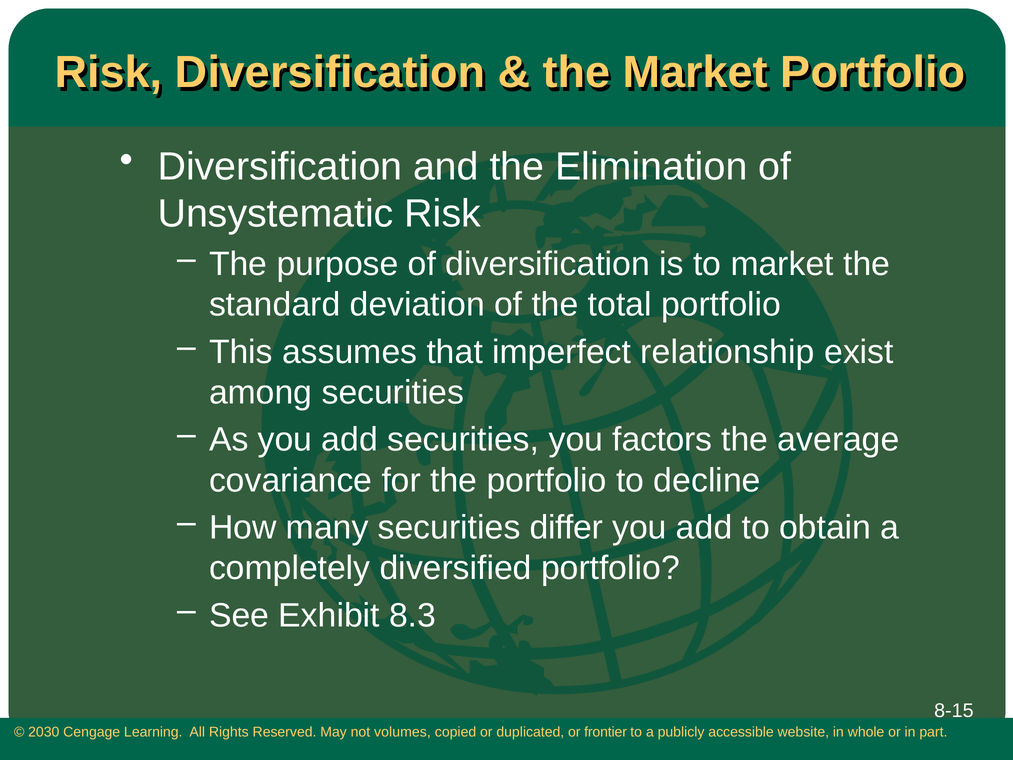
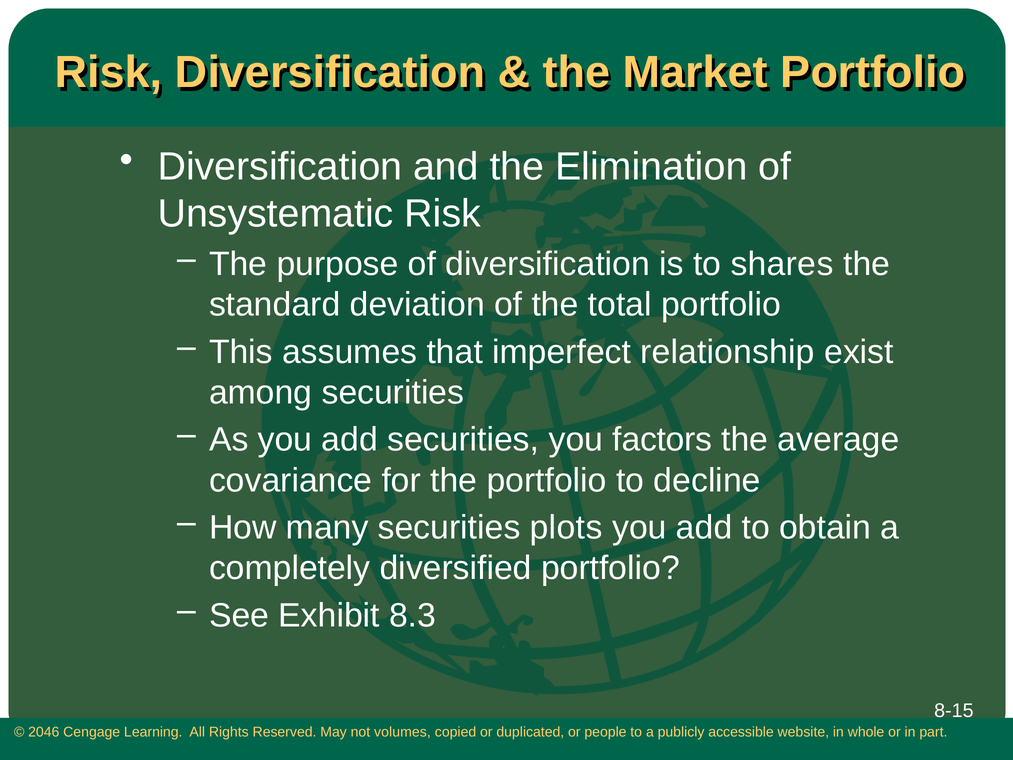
to market: market -> shares (782, 264)
differ: differ -> plots (566, 527)
2030: 2030 -> 2046 (44, 732)
frontier: frontier -> people (606, 732)
